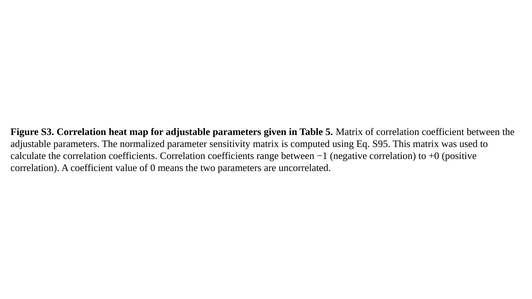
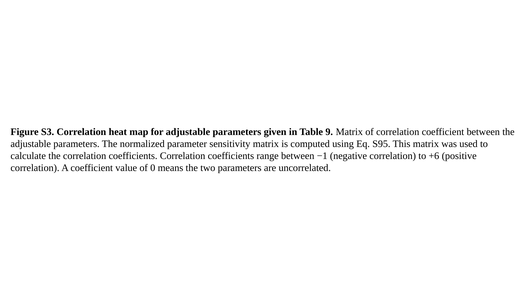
5: 5 -> 9 (329, 132)
+0: +0 -> +6 (434, 156)
